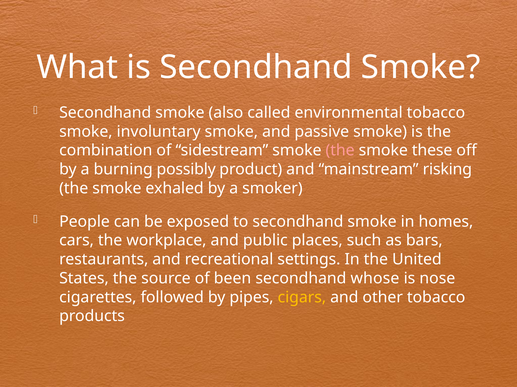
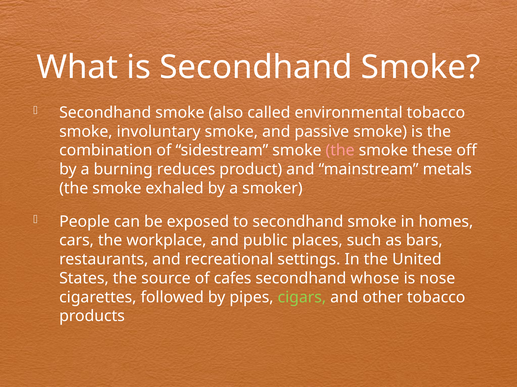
possibly: possibly -> reduces (186, 170)
risking: risking -> metals (447, 170)
been: been -> cafes (233, 279)
cigars colour: yellow -> light green (302, 298)
